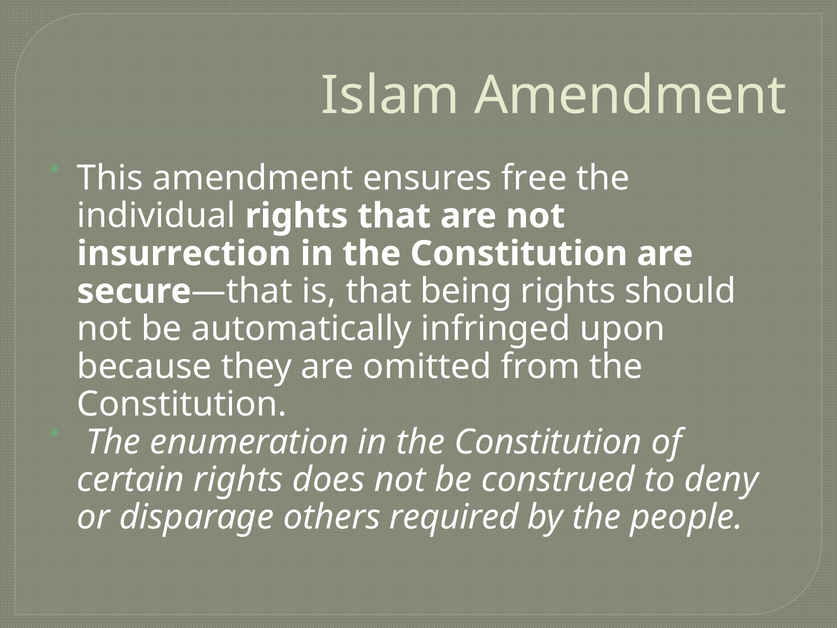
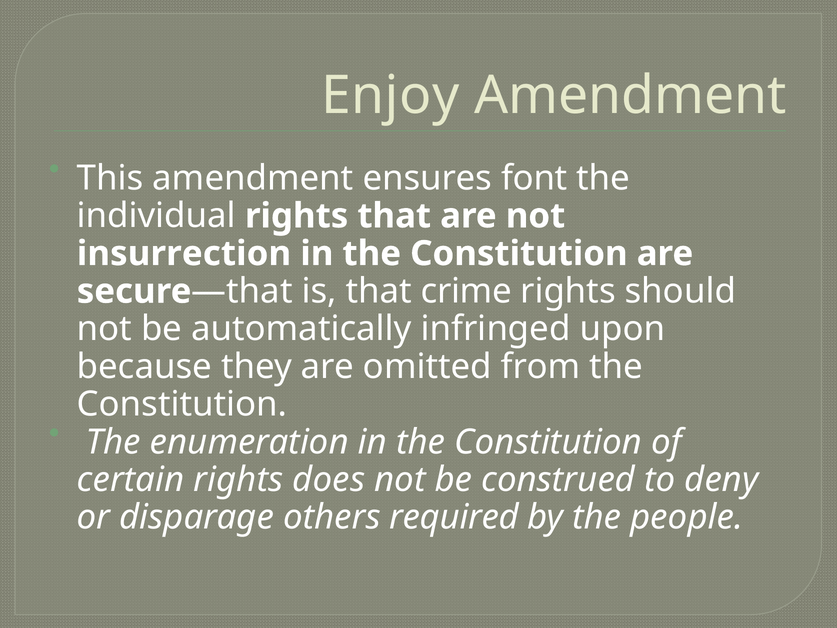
Islam: Islam -> Enjoy (390, 95)
free: free -> font (534, 178)
being: being -> crime (466, 291)
